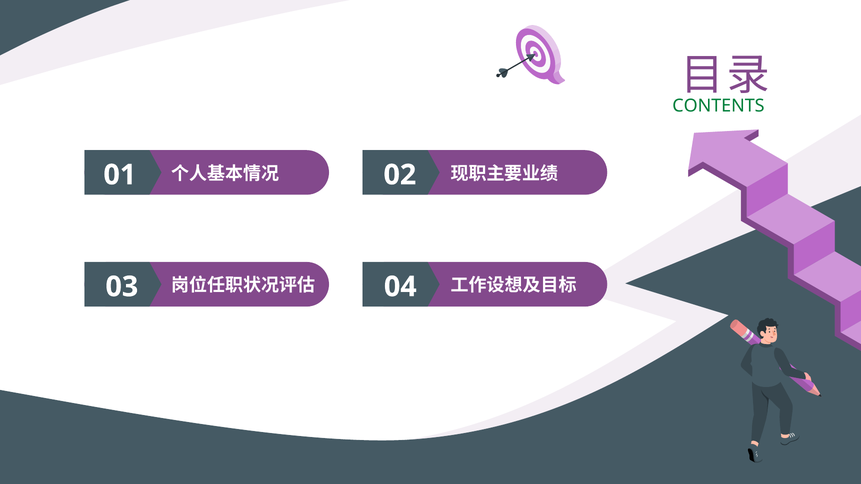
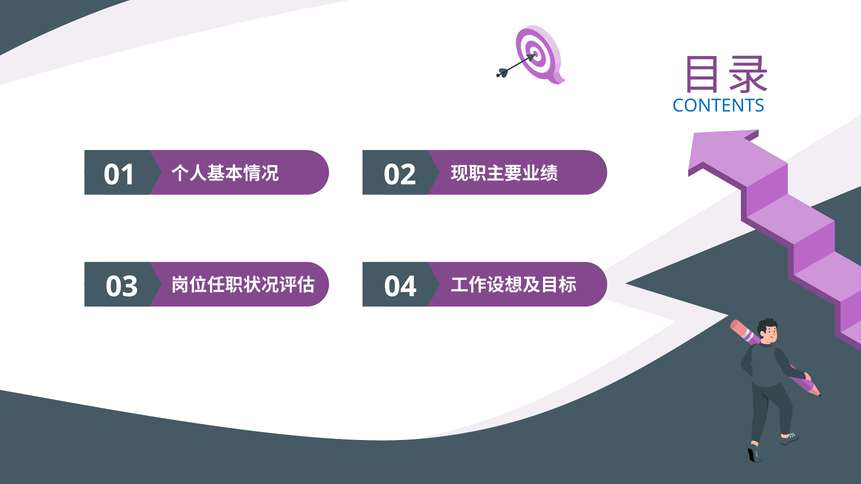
CONTENTS colour: green -> blue (718, 106)
